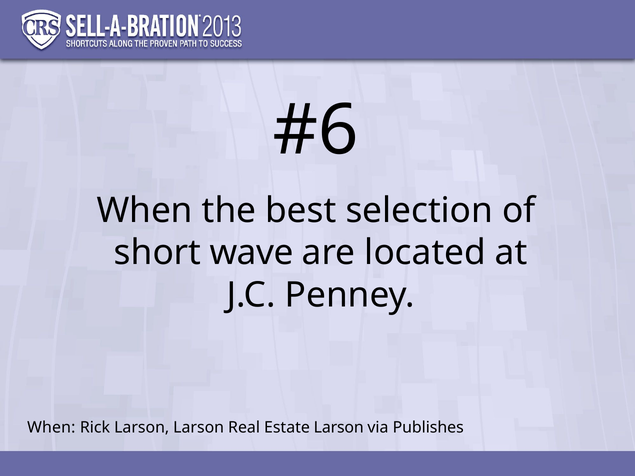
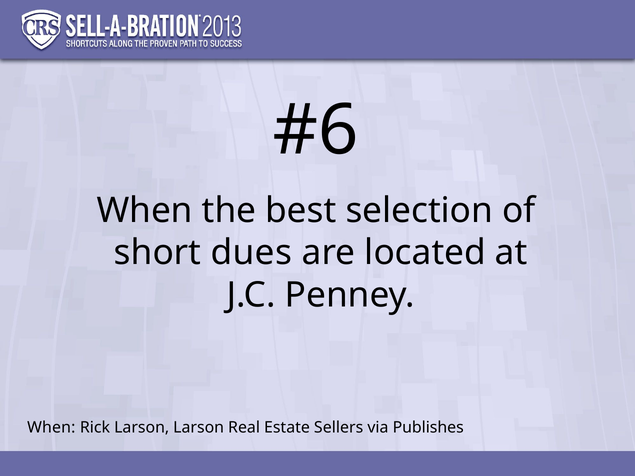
wave: wave -> dues (251, 253)
Estate Larson: Larson -> Sellers (339, 428)
